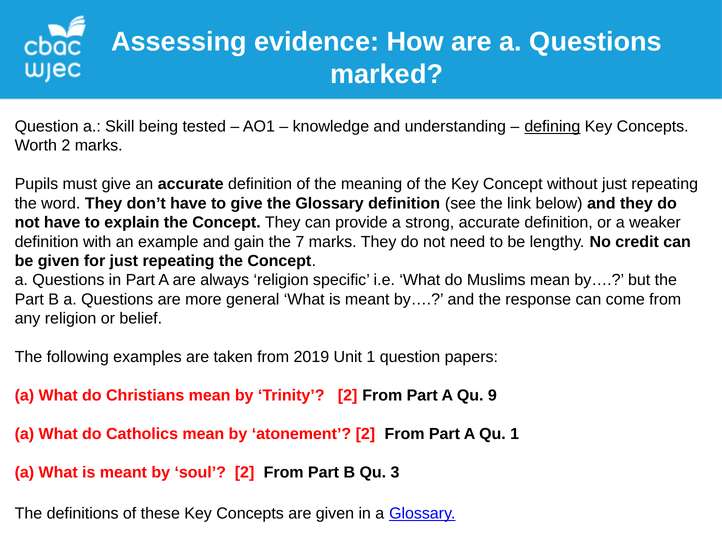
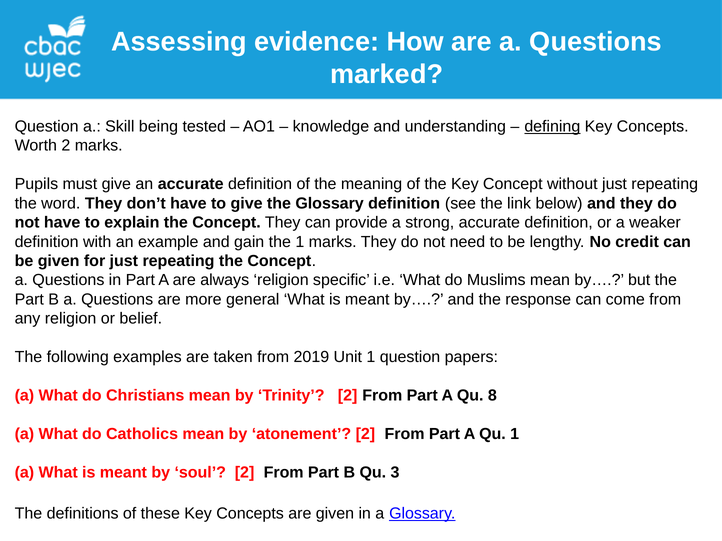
the 7: 7 -> 1 (300, 242)
9: 9 -> 8 (492, 396)
